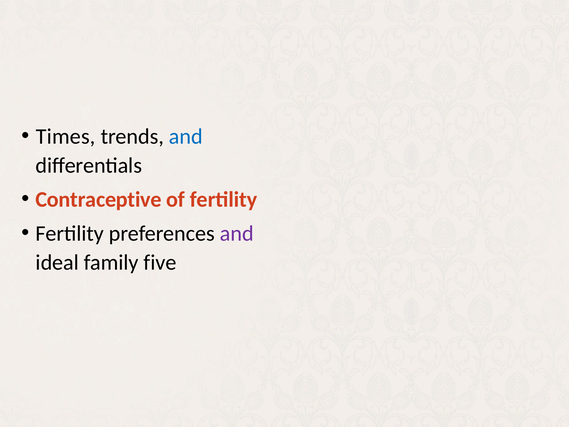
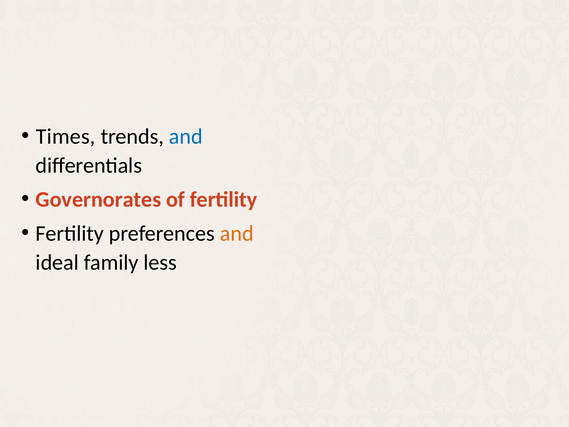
Contraceptive: Contraceptive -> Governorates (98, 199)
and colour: purple -> orange (237, 233)
five: five -> less (160, 262)
